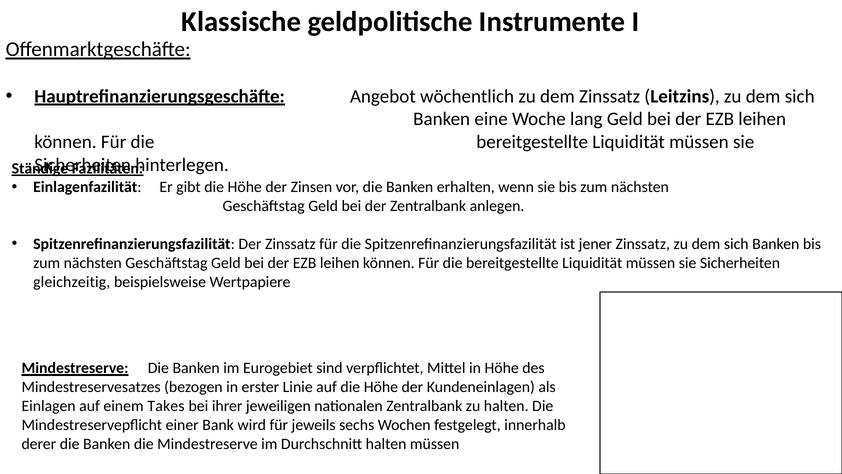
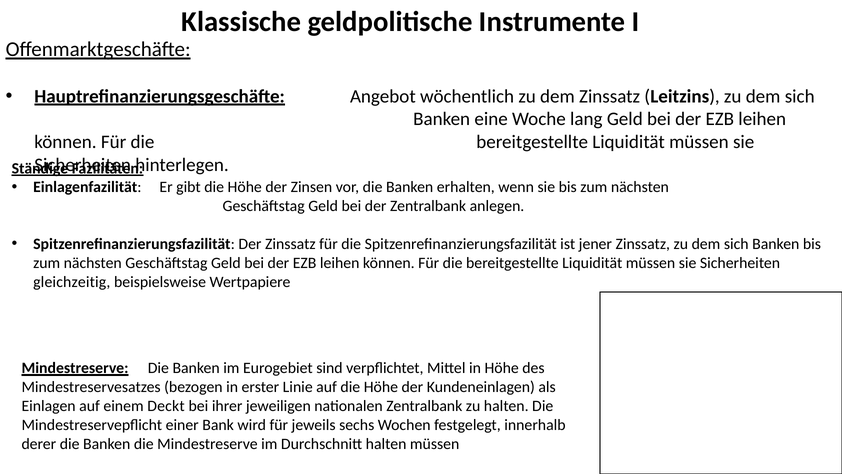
Takes: Takes -> Deckt (166, 406)
